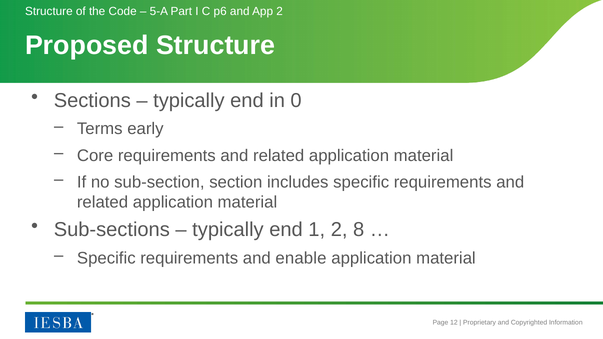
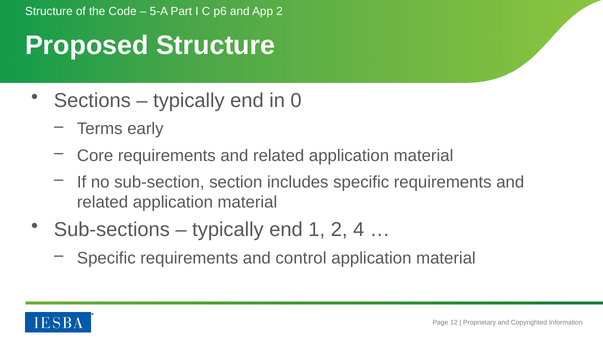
8: 8 -> 4 (359, 230)
enable: enable -> control (301, 258)
